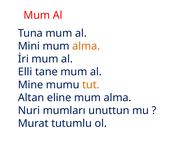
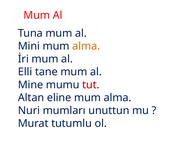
tut colour: orange -> red (91, 85)
